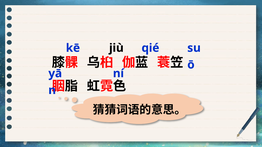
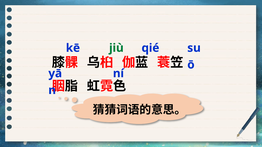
jiù colour: black -> green (116, 48)
